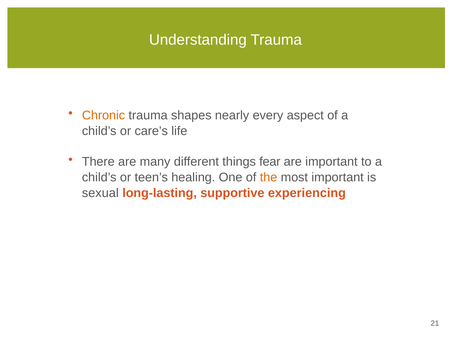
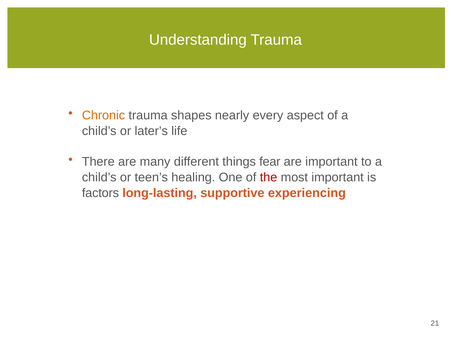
care’s: care’s -> later’s (151, 131)
the colour: orange -> red (269, 177)
sexual: sexual -> factors (100, 193)
